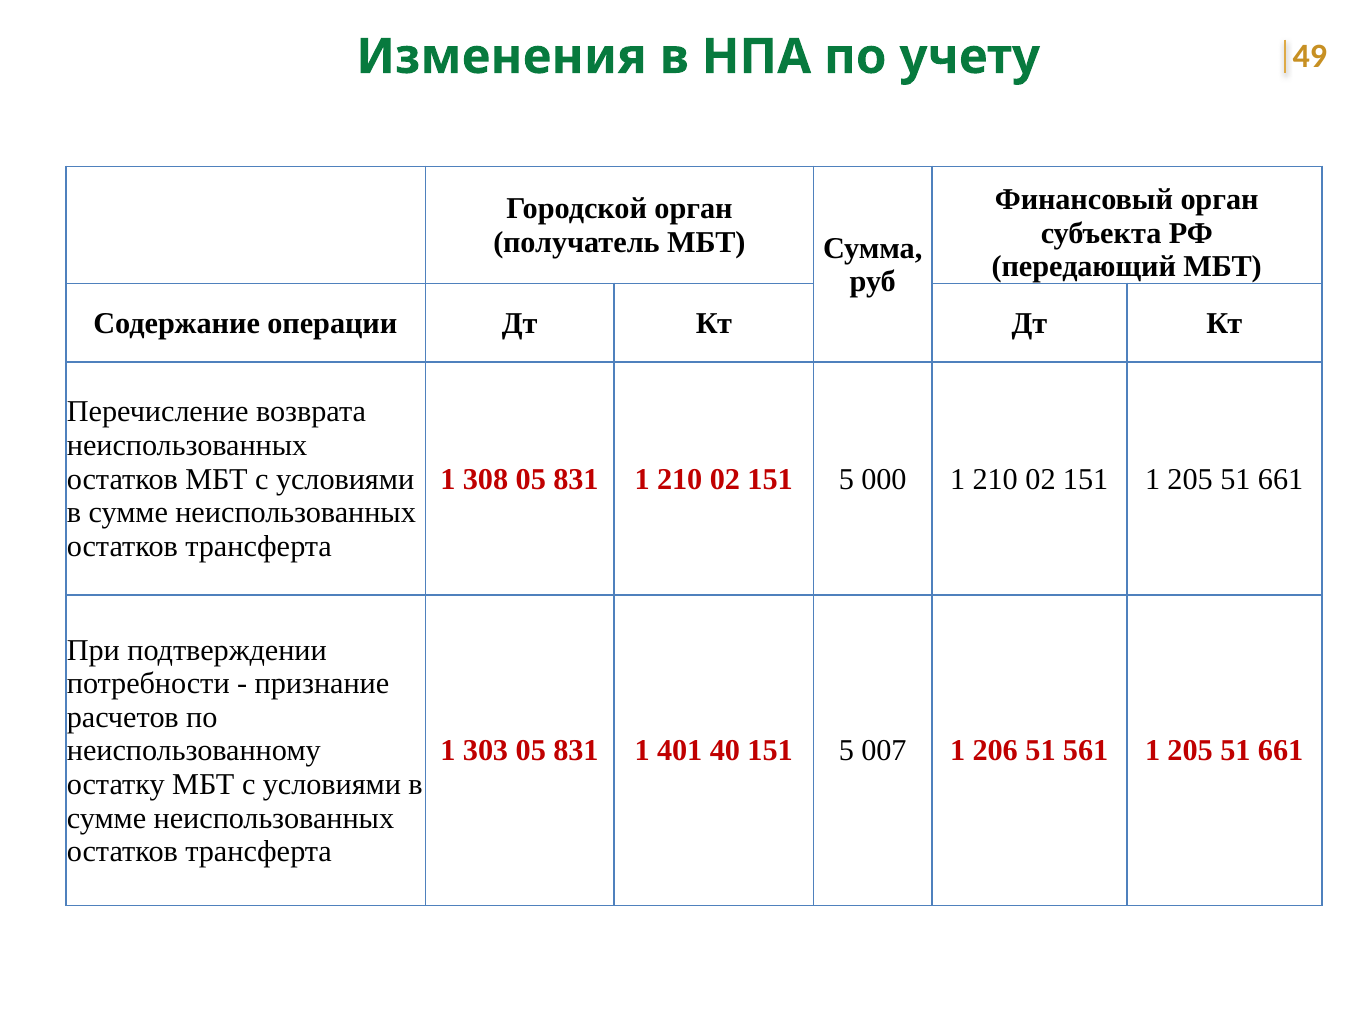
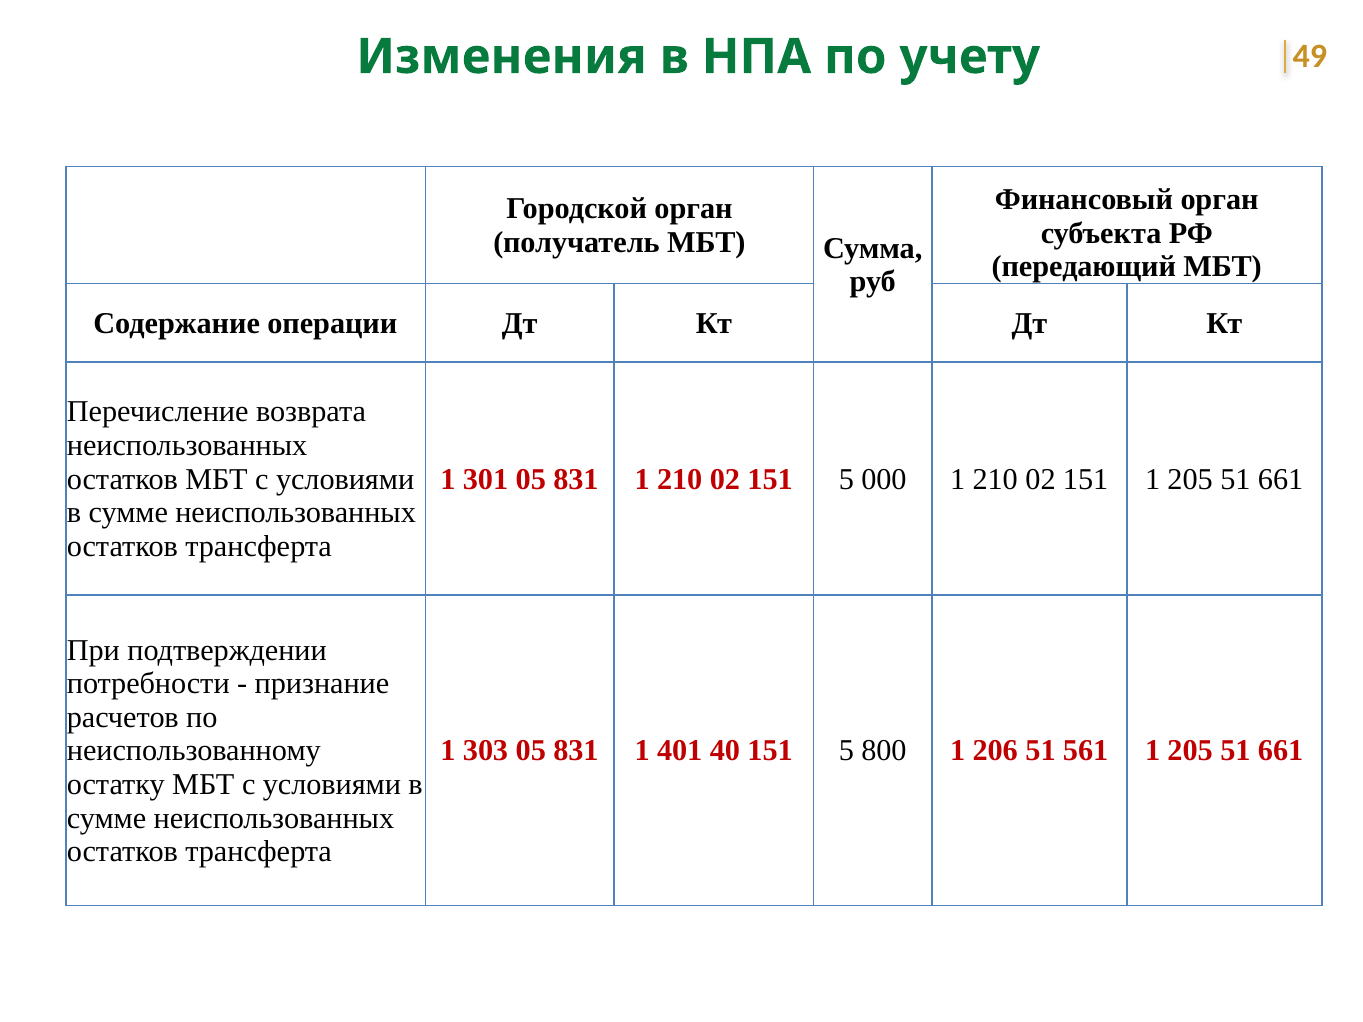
308: 308 -> 301 (486, 479)
007: 007 -> 800 (884, 751)
